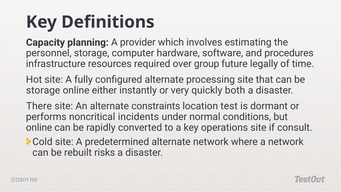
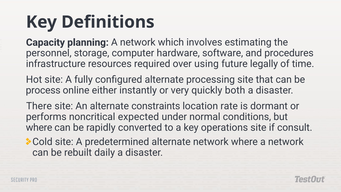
planning A provider: provider -> network (138, 42)
group: group -> using (207, 64)
storage: storage -> process (43, 90)
test: test -> rate (229, 106)
incidents: incidents -> expected (138, 117)
online: online -> where (39, 128)
risks: risks -> daily (105, 153)
